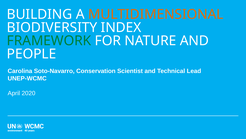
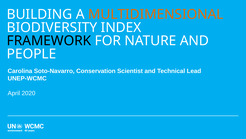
FRAMEWORK colour: green -> black (49, 41)
